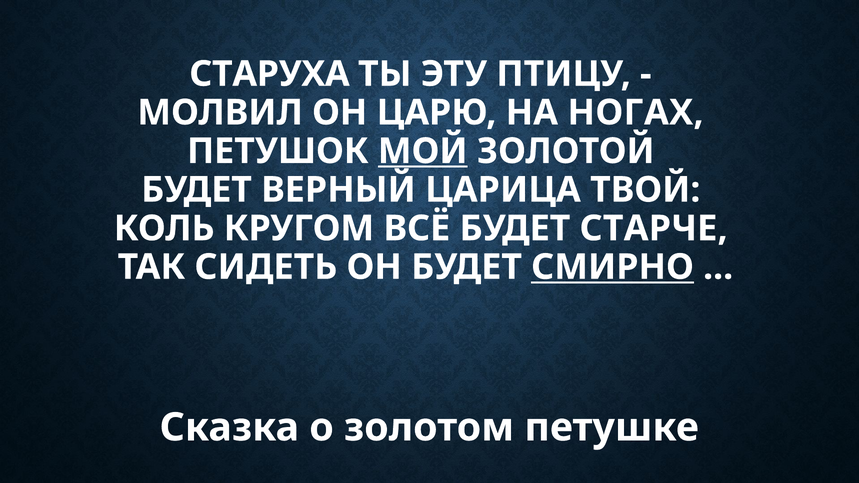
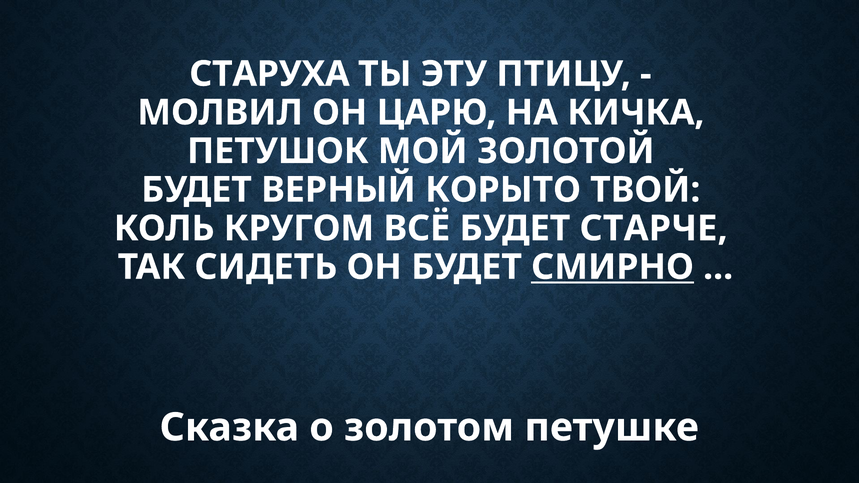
НОГАХ: НОГАХ -> КИЧКА (636, 113)
МОЙ underline: present -> none (423, 151)
ЦАРИЦА: ЦАРИЦА -> КОРЫТО (503, 190)
